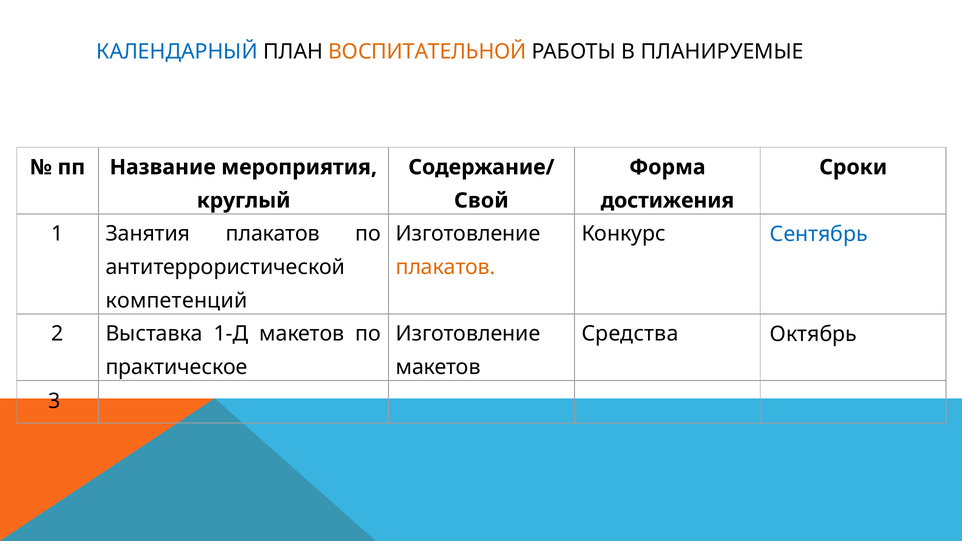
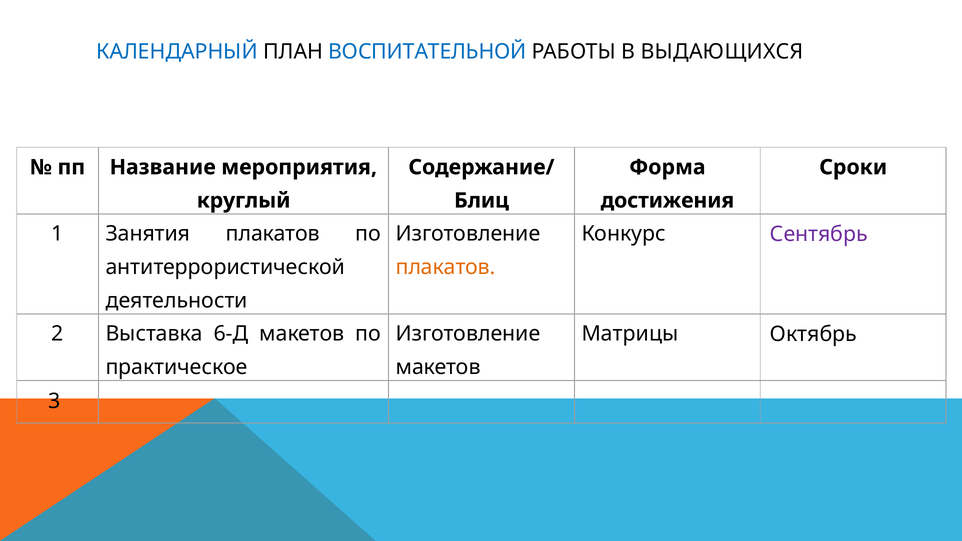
ВОСПИТАТЕЛЬНОЙ colour: orange -> blue (427, 52)
ПЛАНИРУЕМЫЕ: ПЛАНИРУЕМЫЕ -> ВЫДАЮЩИХСЯ (722, 52)
Свой: Свой -> Блиц (481, 201)
Сентябрь colour: blue -> purple (819, 234)
компетенций: компетенций -> деятельности (177, 301)
1-Д: 1-Д -> 6-Д (231, 334)
Средства: Средства -> Матрицы (630, 334)
